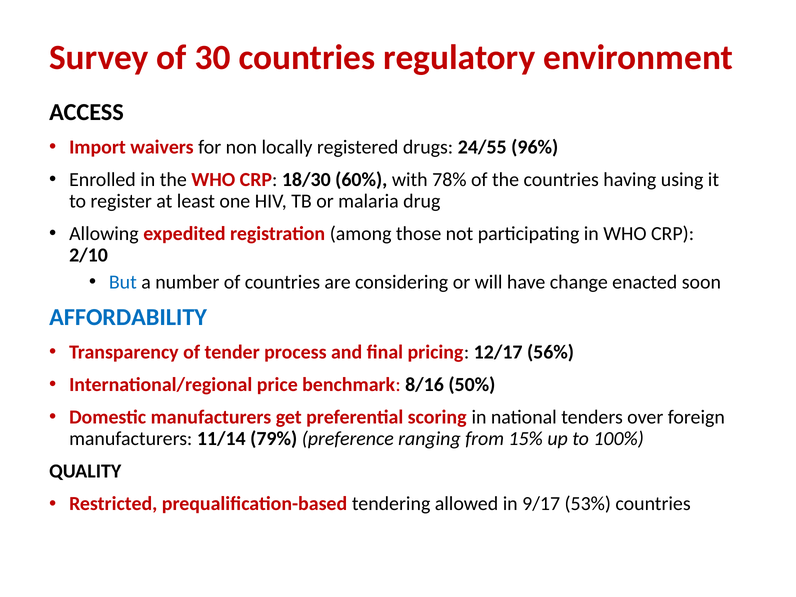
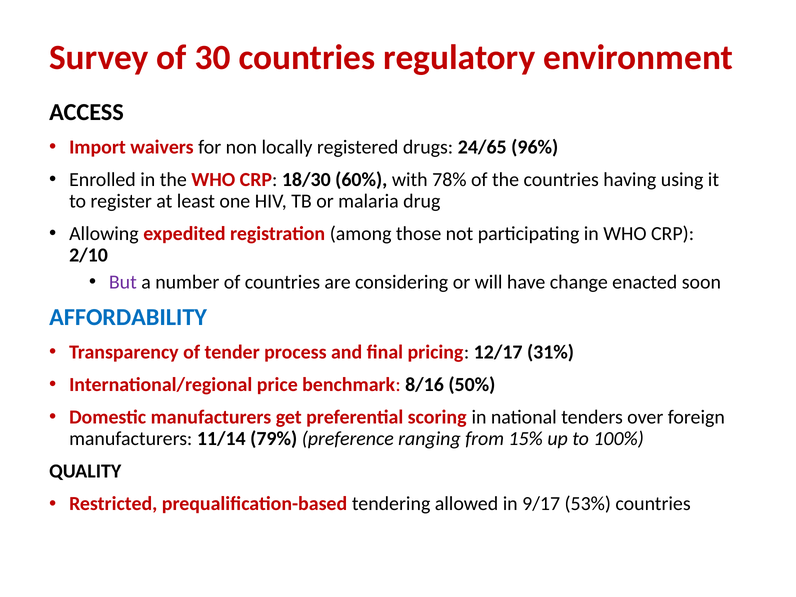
24/55: 24/55 -> 24/65 (482, 147)
But colour: blue -> purple (123, 282)
56%: 56% -> 31% (551, 352)
